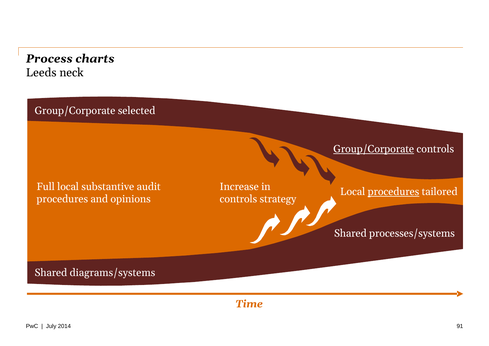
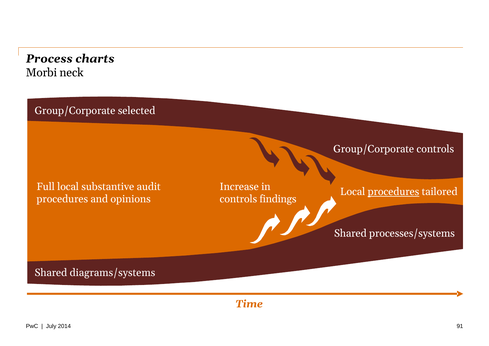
Leeds: Leeds -> Morbi (41, 73)
Group/Corporate underline: present -> none (374, 149)
strategy: strategy -> findings (278, 199)
